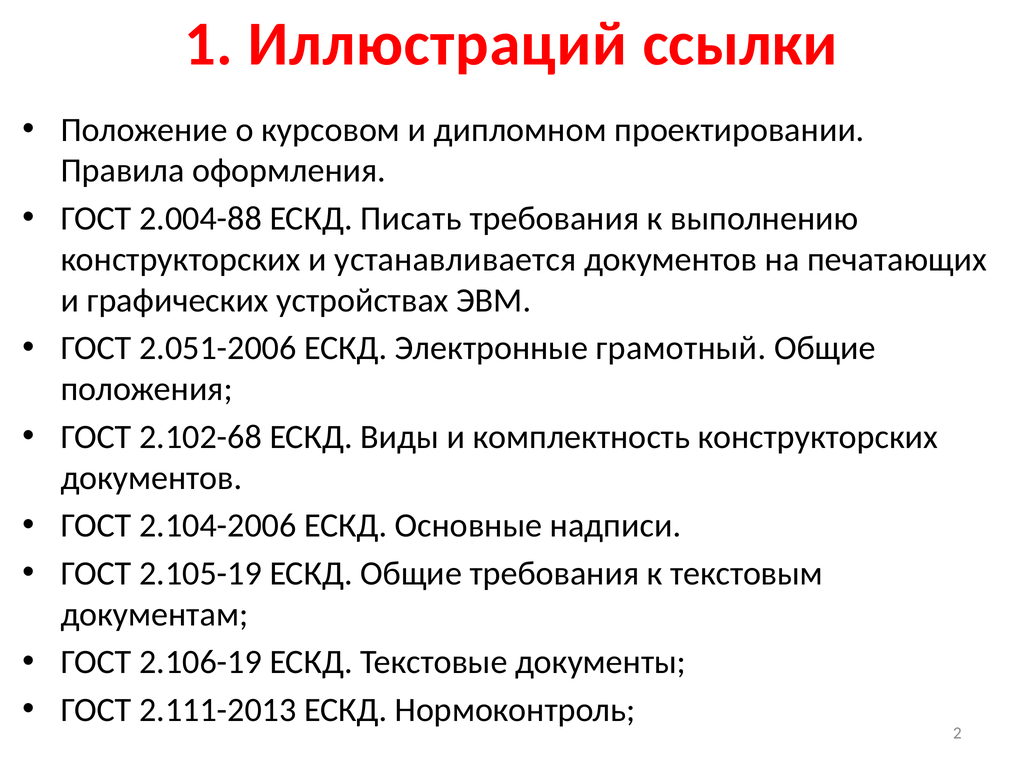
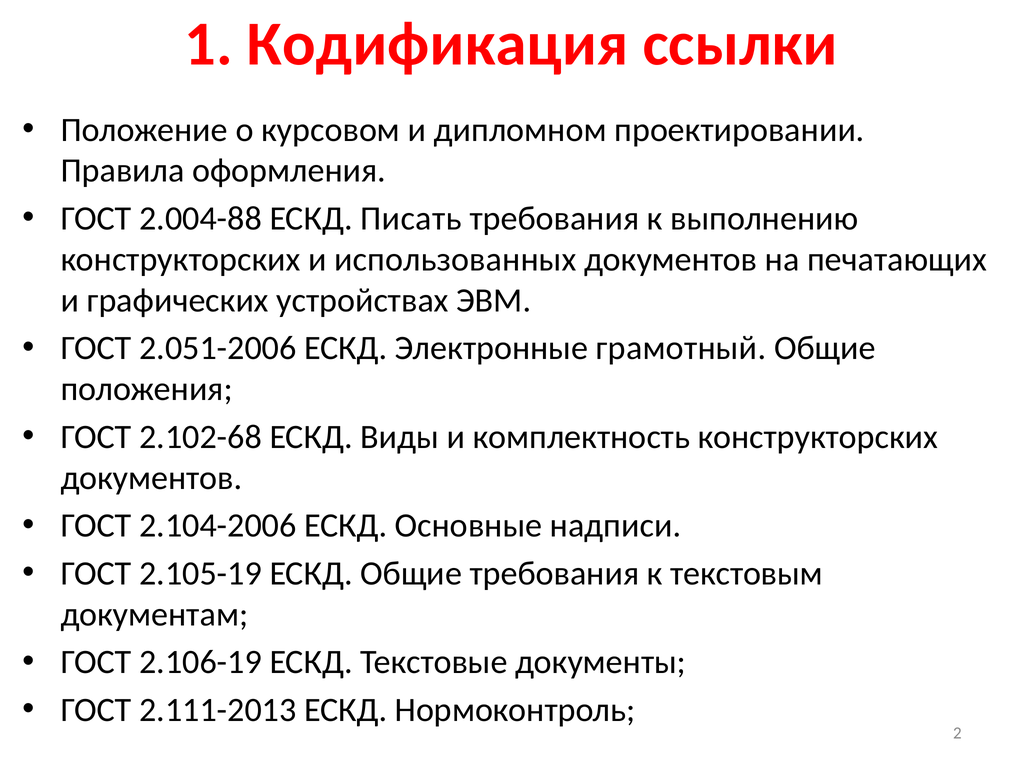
Иллюстраций: Иллюстраций -> Кодификация (438, 44)
устанавливается: устанавливается -> использованных (455, 259)
